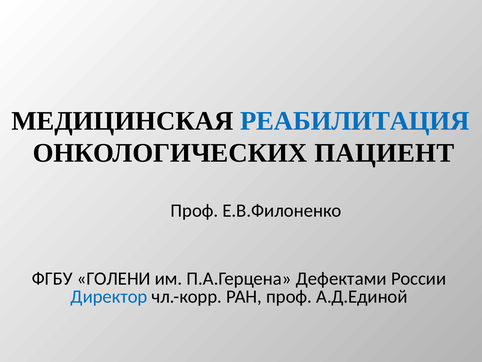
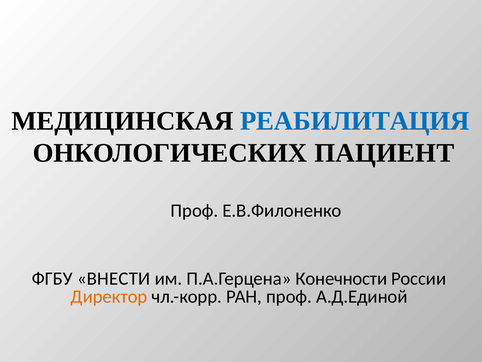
ГОЛЕНИ: ГОЛЕНИ -> ВНЕСТИ (114, 278)
Дефектами: Дефектами -> Конечности (341, 278)
Директор colour: blue -> orange (109, 296)
